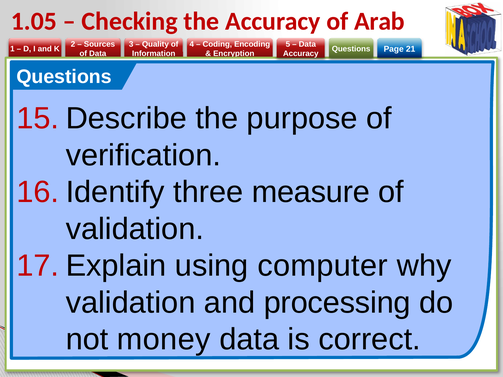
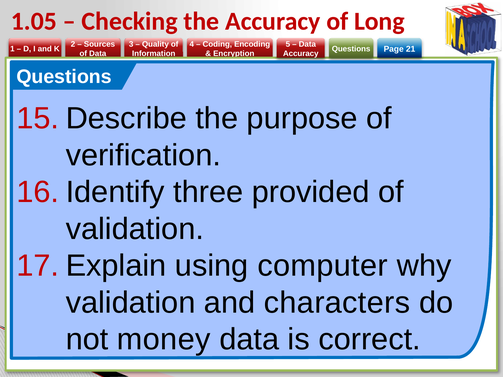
Arab: Arab -> Long (379, 21)
measure: measure -> provided (311, 192)
processing: processing -> characters (337, 303)
